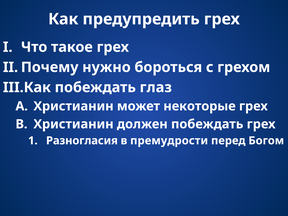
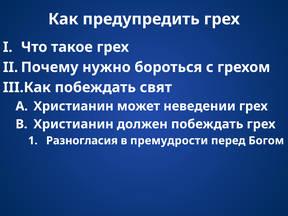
глаз: глаз -> свят (156, 87)
некоторые: некоторые -> неведении (199, 106)
